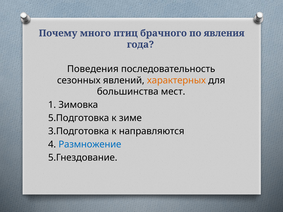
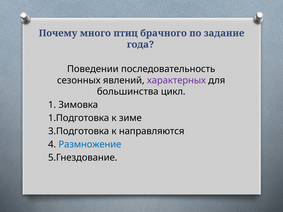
явления: явления -> задание (224, 33)
Поведения: Поведения -> Поведении (93, 69)
характерных colour: orange -> purple (176, 80)
мест: мест -> цикл (173, 92)
5.Подготовка: 5.Подготовка -> 1.Подготовка (79, 118)
